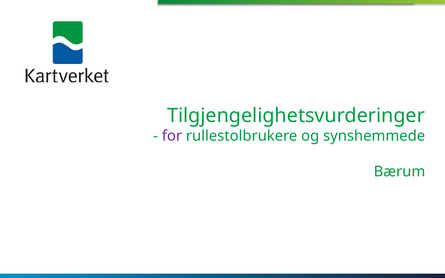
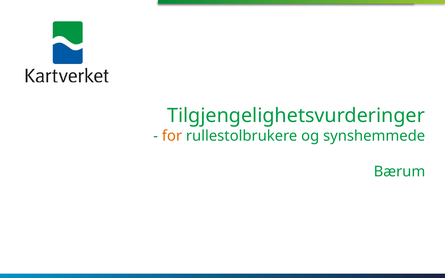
for colour: purple -> orange (172, 136)
